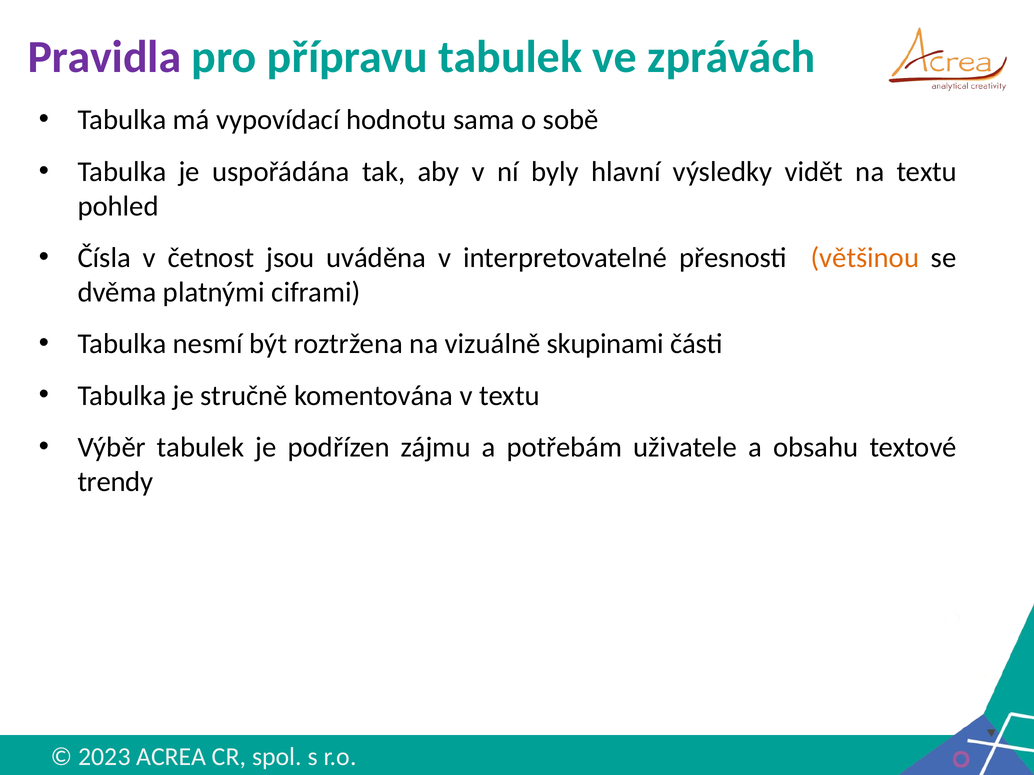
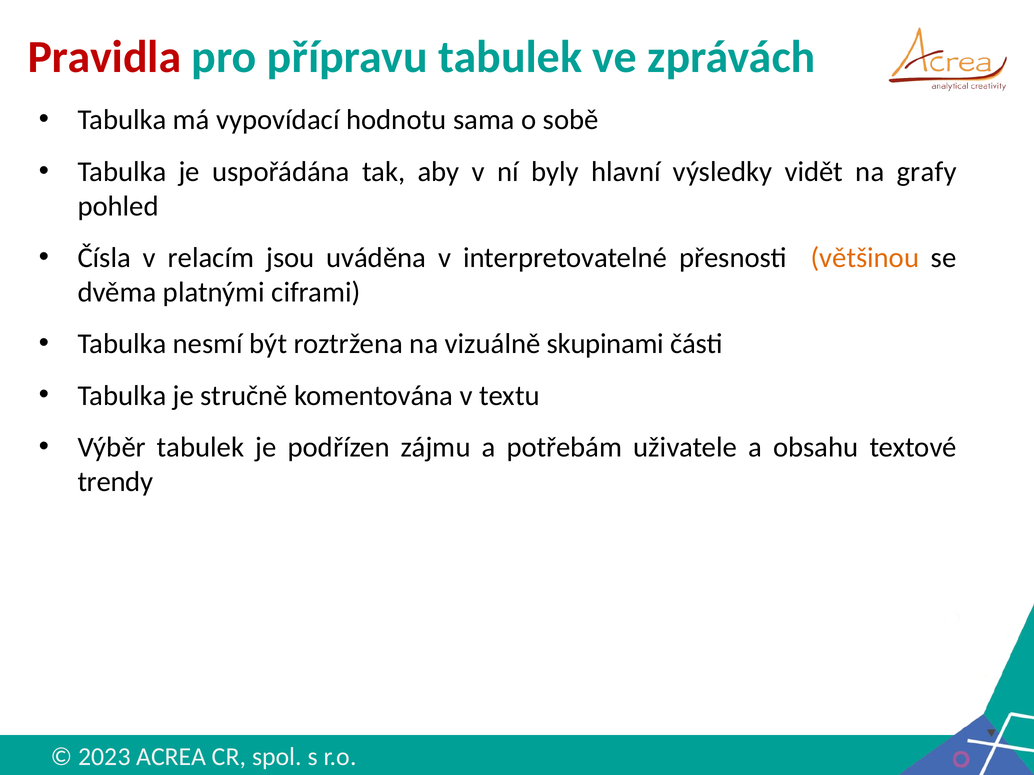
Pravidla colour: purple -> red (104, 57)
na textu: textu -> grafy (927, 172)
četnost: četnost -> relacím (211, 258)
